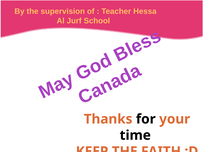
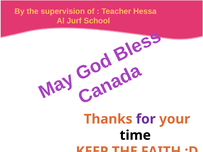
for colour: black -> purple (146, 119)
